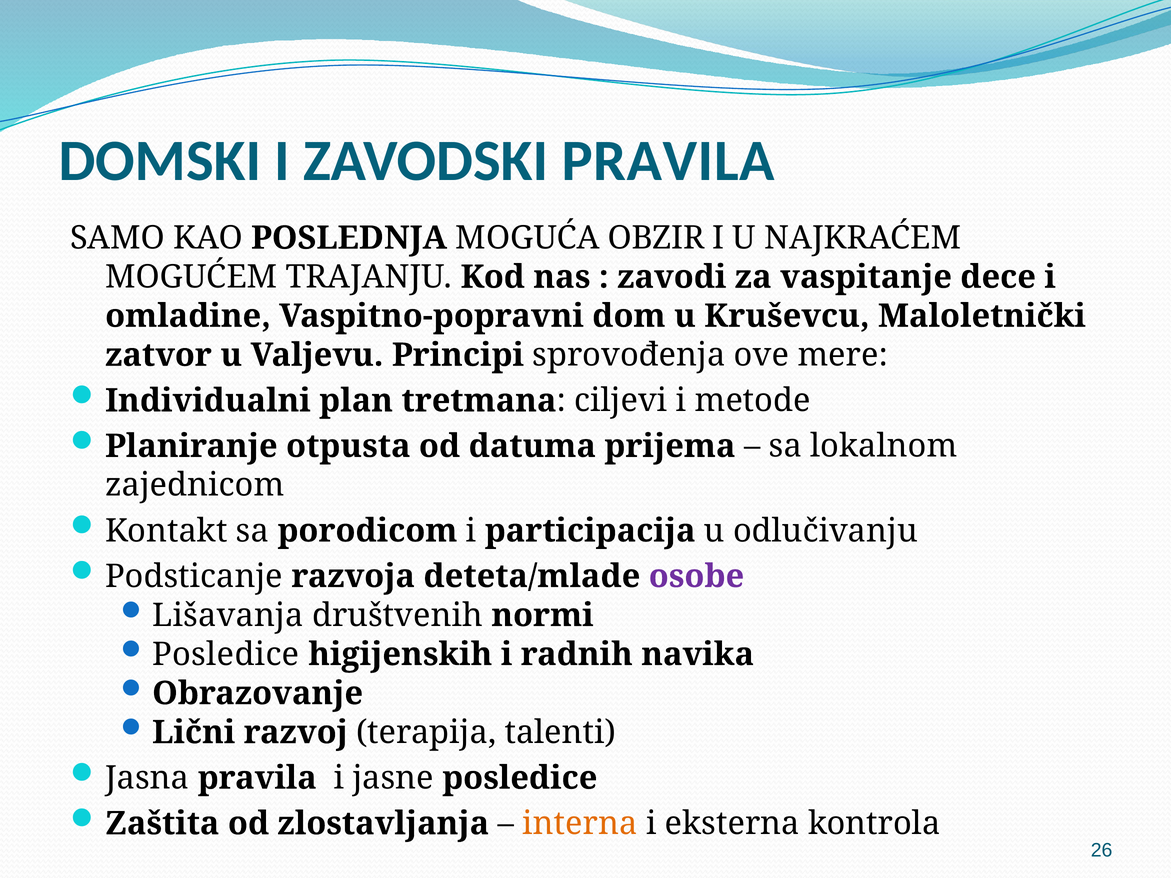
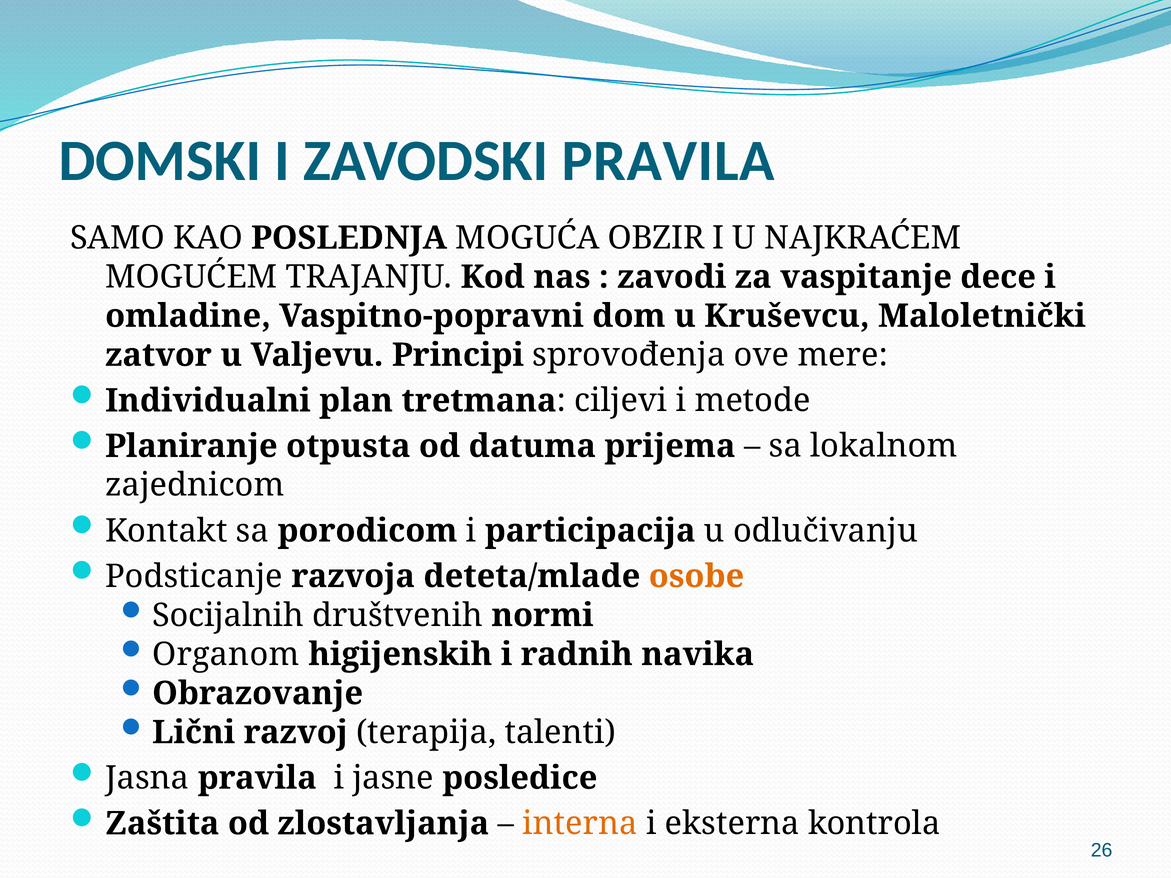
osobe colour: purple -> orange (696, 576)
Lišavanja: Lišavanja -> Socijalnih (228, 616)
Posledice: Posledice -> Organom (226, 655)
